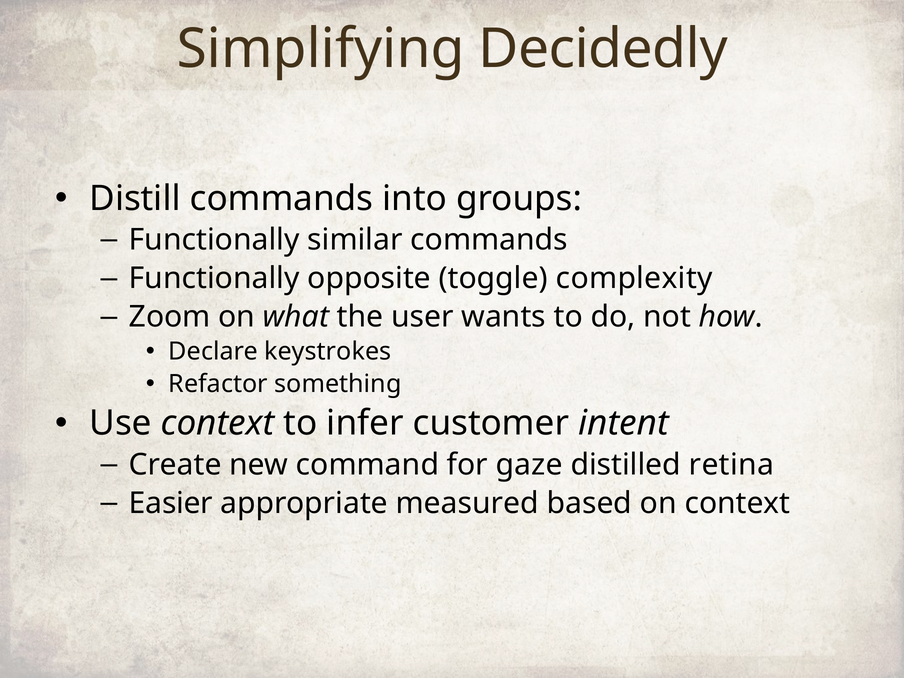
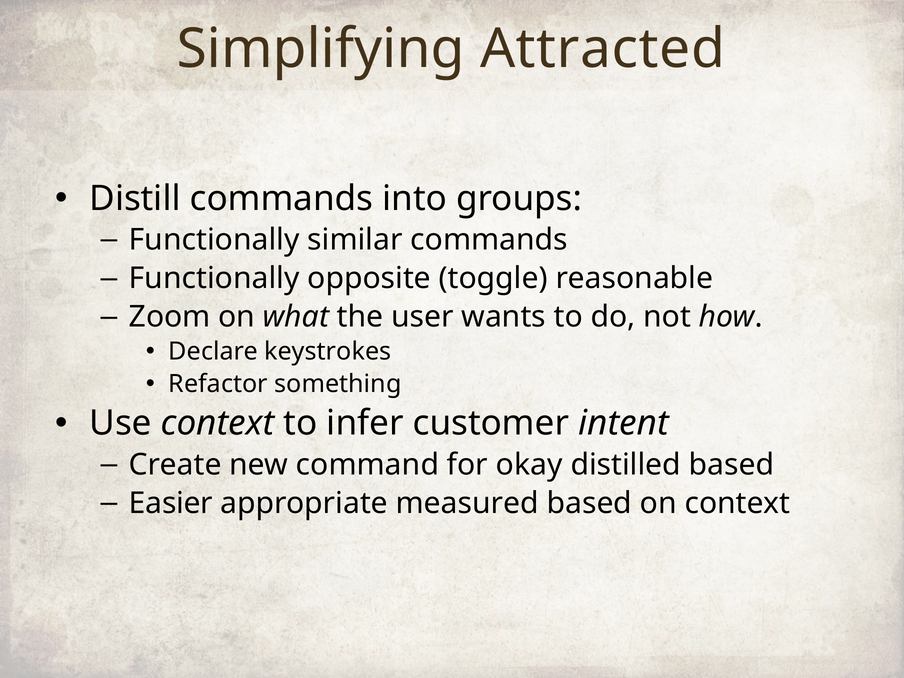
Decidedly: Decidedly -> Attracted (603, 49)
complexity: complexity -> reasonable (634, 278)
gaze: gaze -> okay (529, 465)
distilled retina: retina -> based (732, 465)
